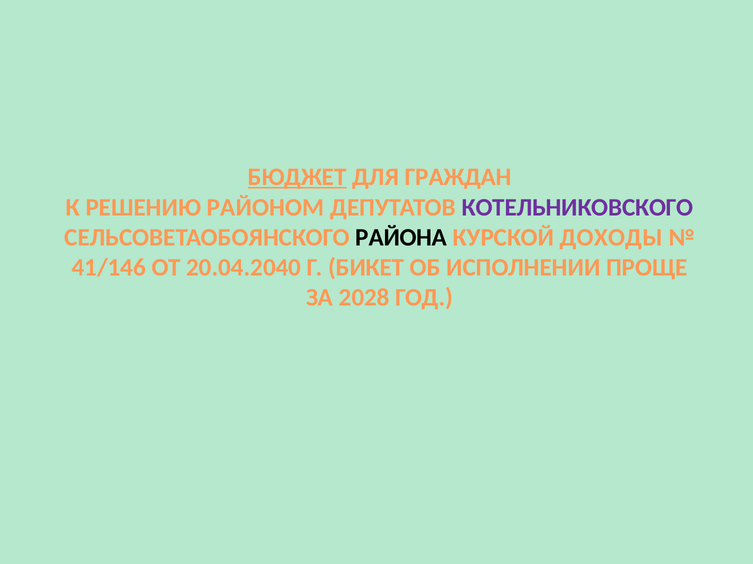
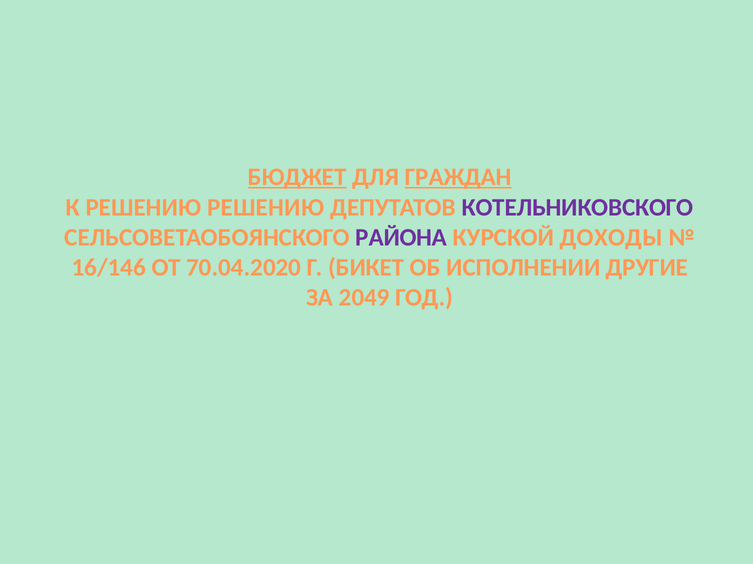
ГРАЖДАН underline: none -> present (458, 177)
РЕШЕНИЮ РАЙОНОМ: РАЙОНОМ -> РЕШЕНИЮ (266, 208)
РАЙОНА colour: black -> purple (401, 238)
41/146: 41/146 -> 16/146 (109, 268)
20.04.2040: 20.04.2040 -> 70.04.2020 (244, 268)
ПРОЩЕ: ПРОЩЕ -> ДРУГИЕ (647, 268)
2028: 2028 -> 2049 (364, 298)
